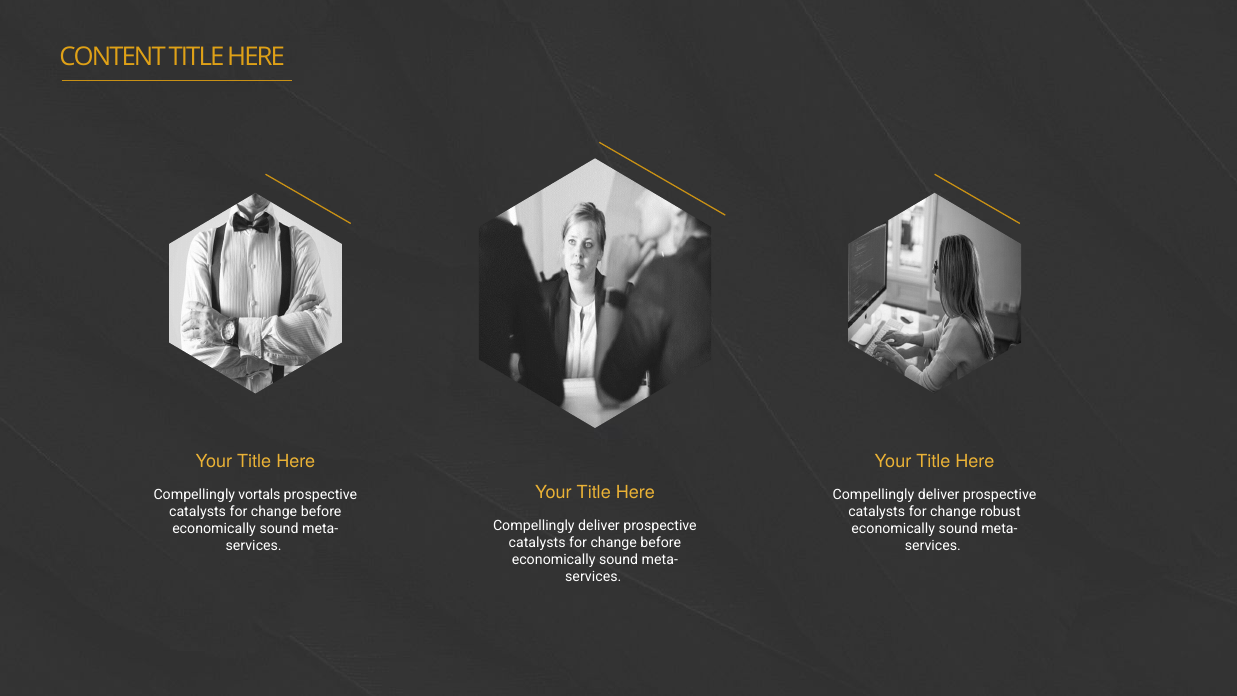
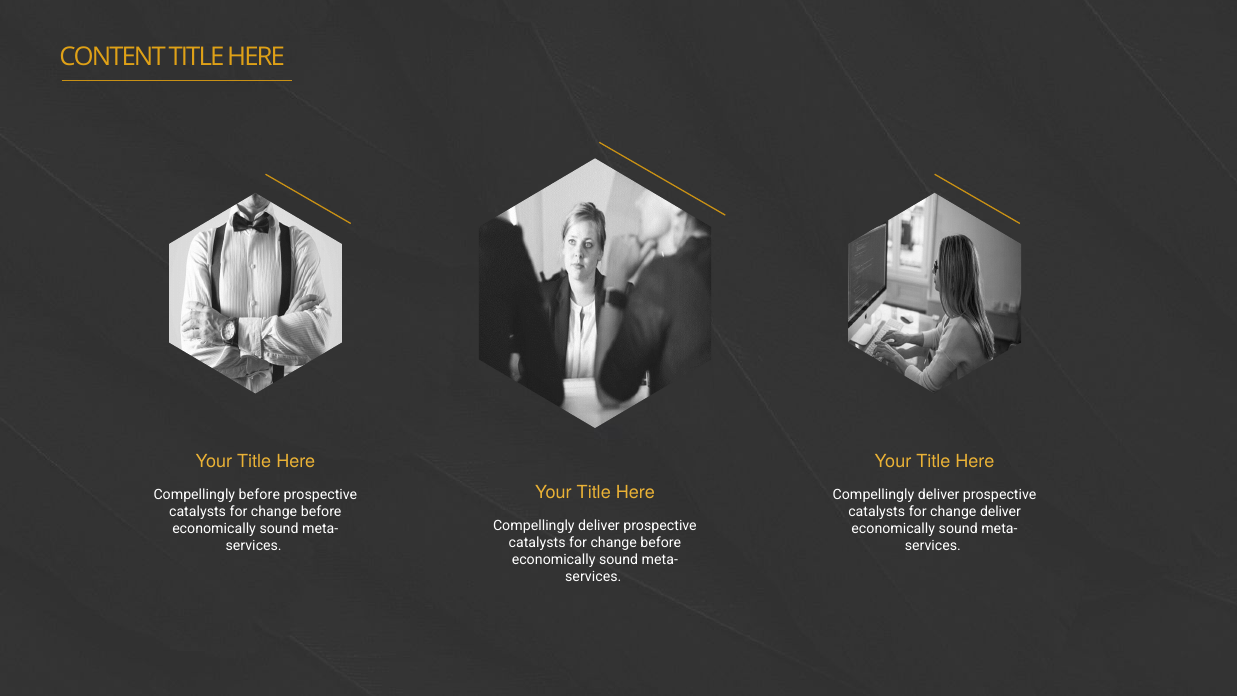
Compellingly vortals: vortals -> before (259, 495)
change robust: robust -> deliver (1000, 512)
